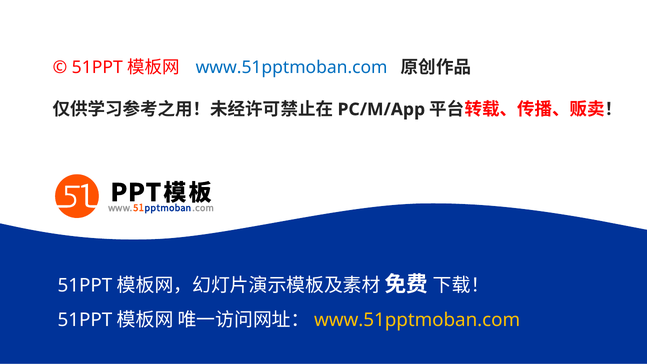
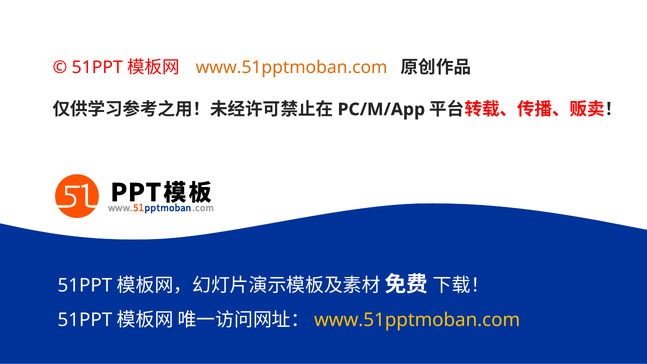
www.51pptmoban.com colour: blue -> orange (292, 67)
